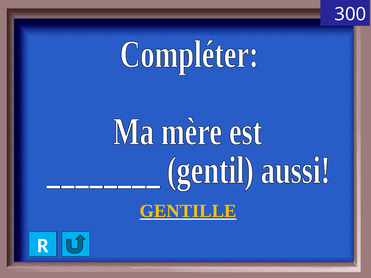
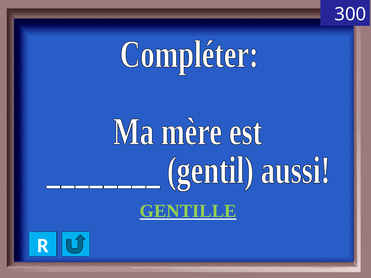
GENTILLE colour: yellow -> light green (188, 211)
